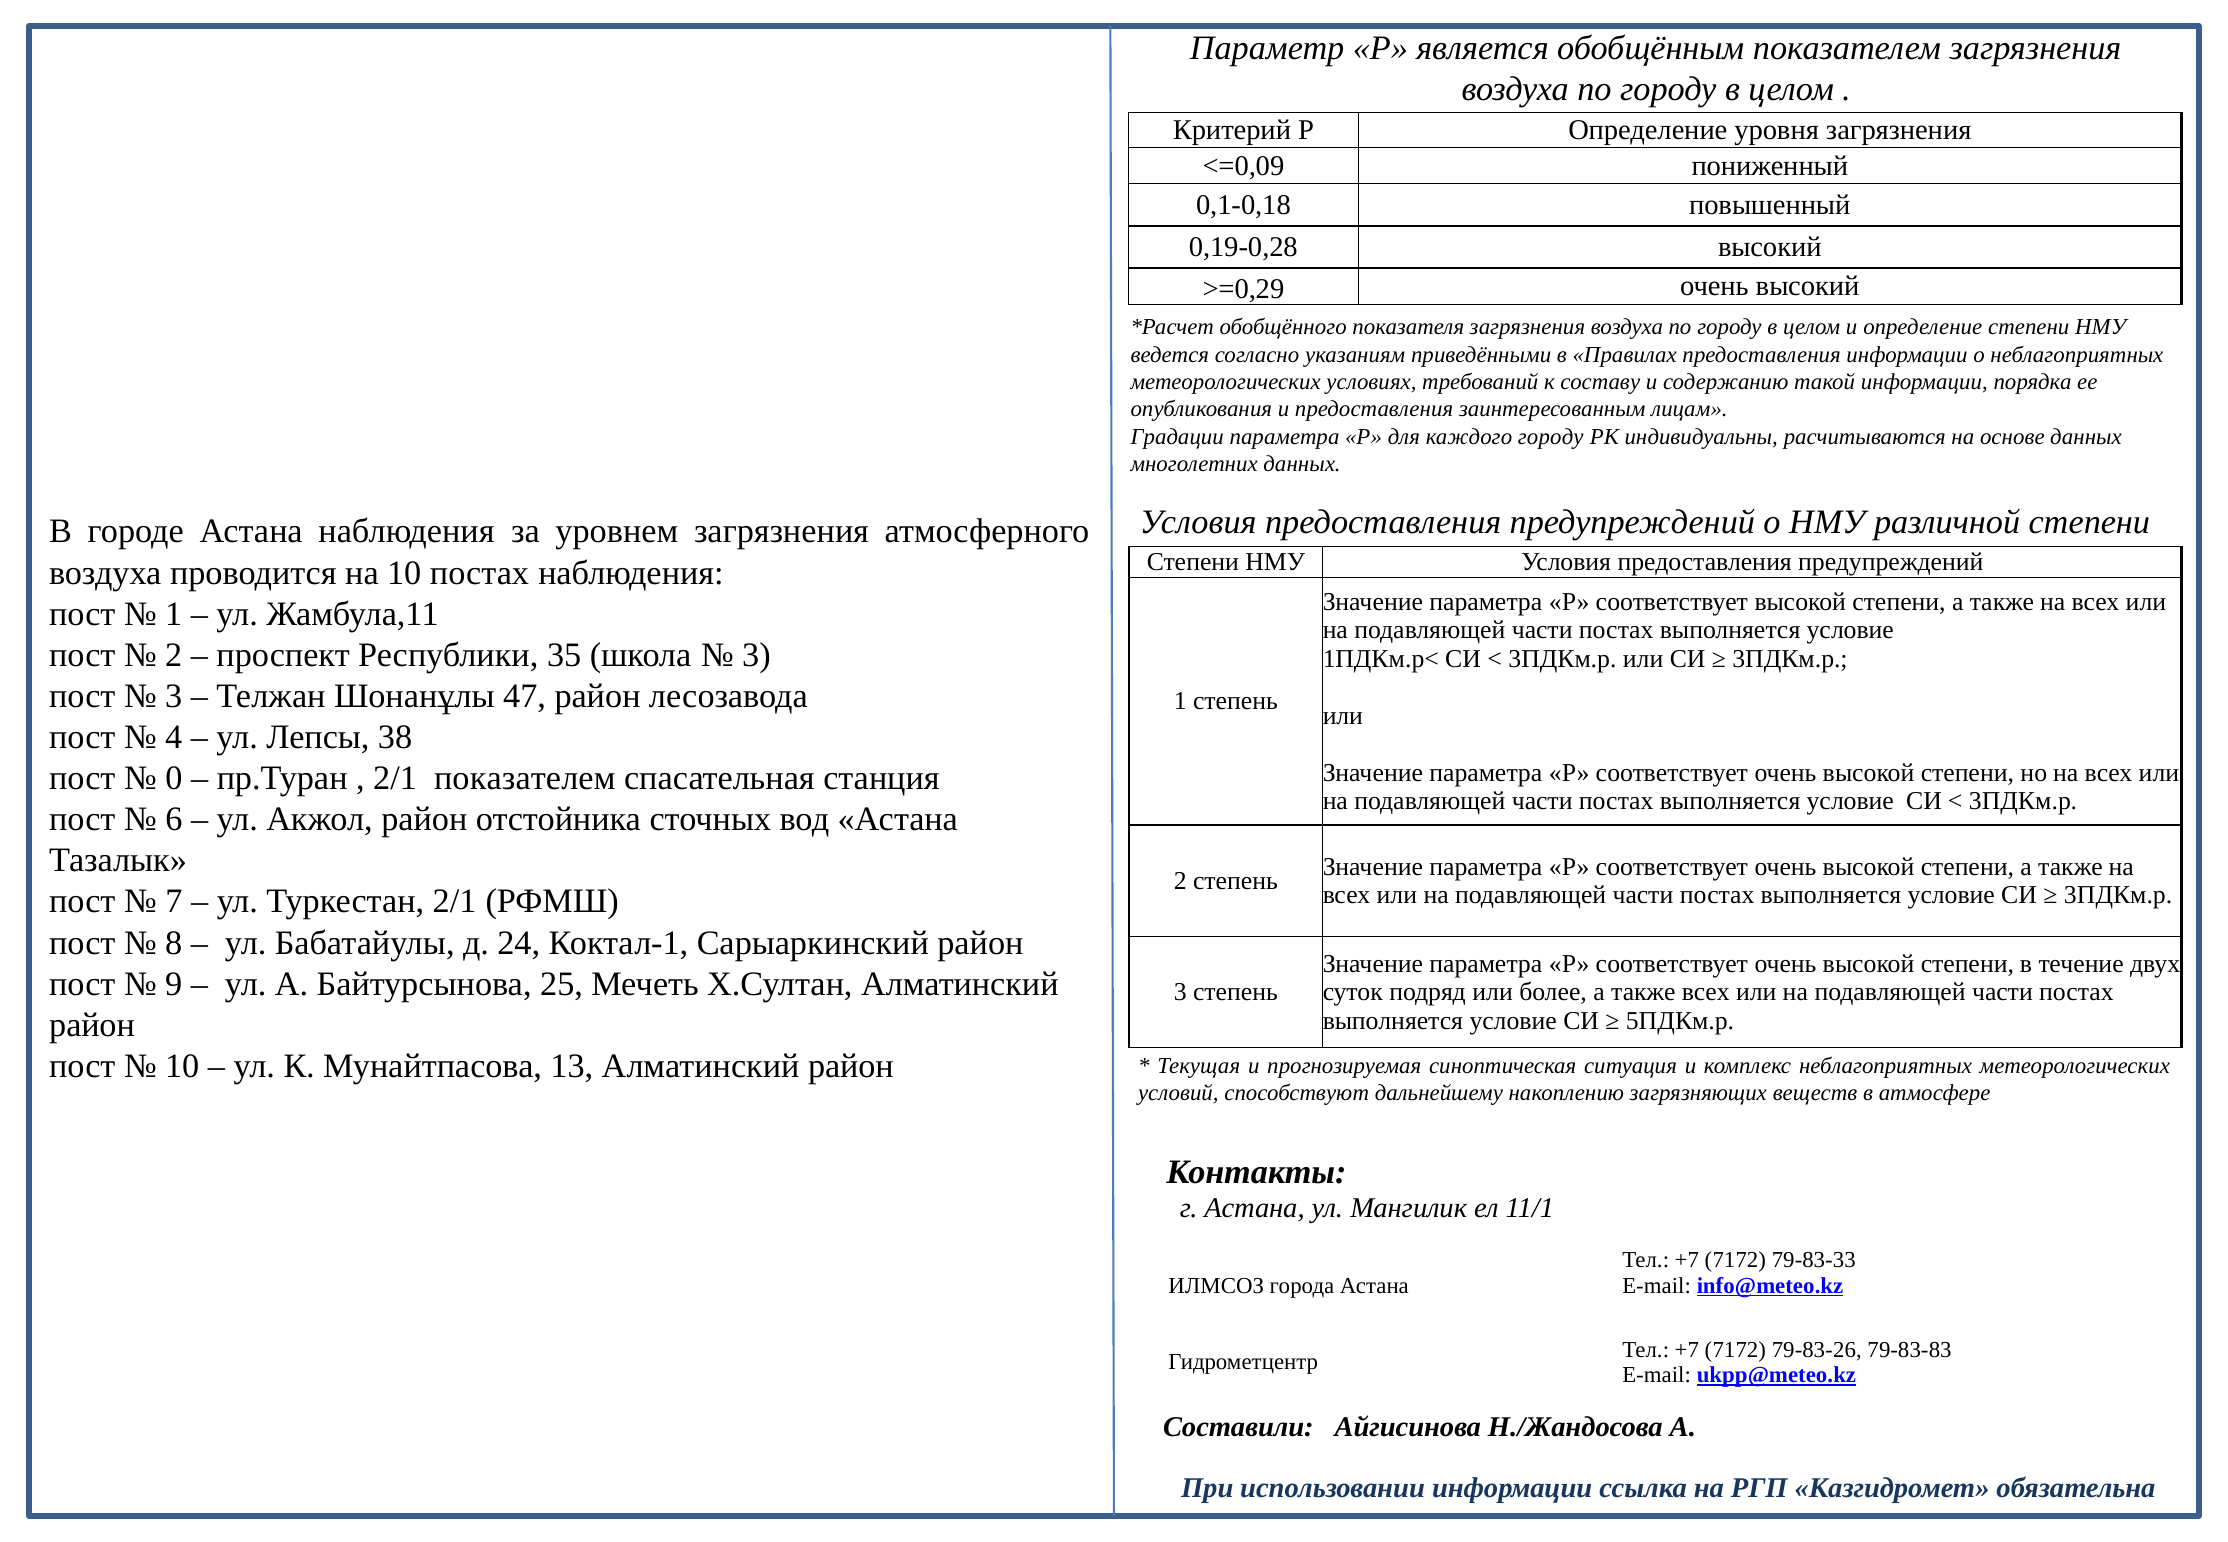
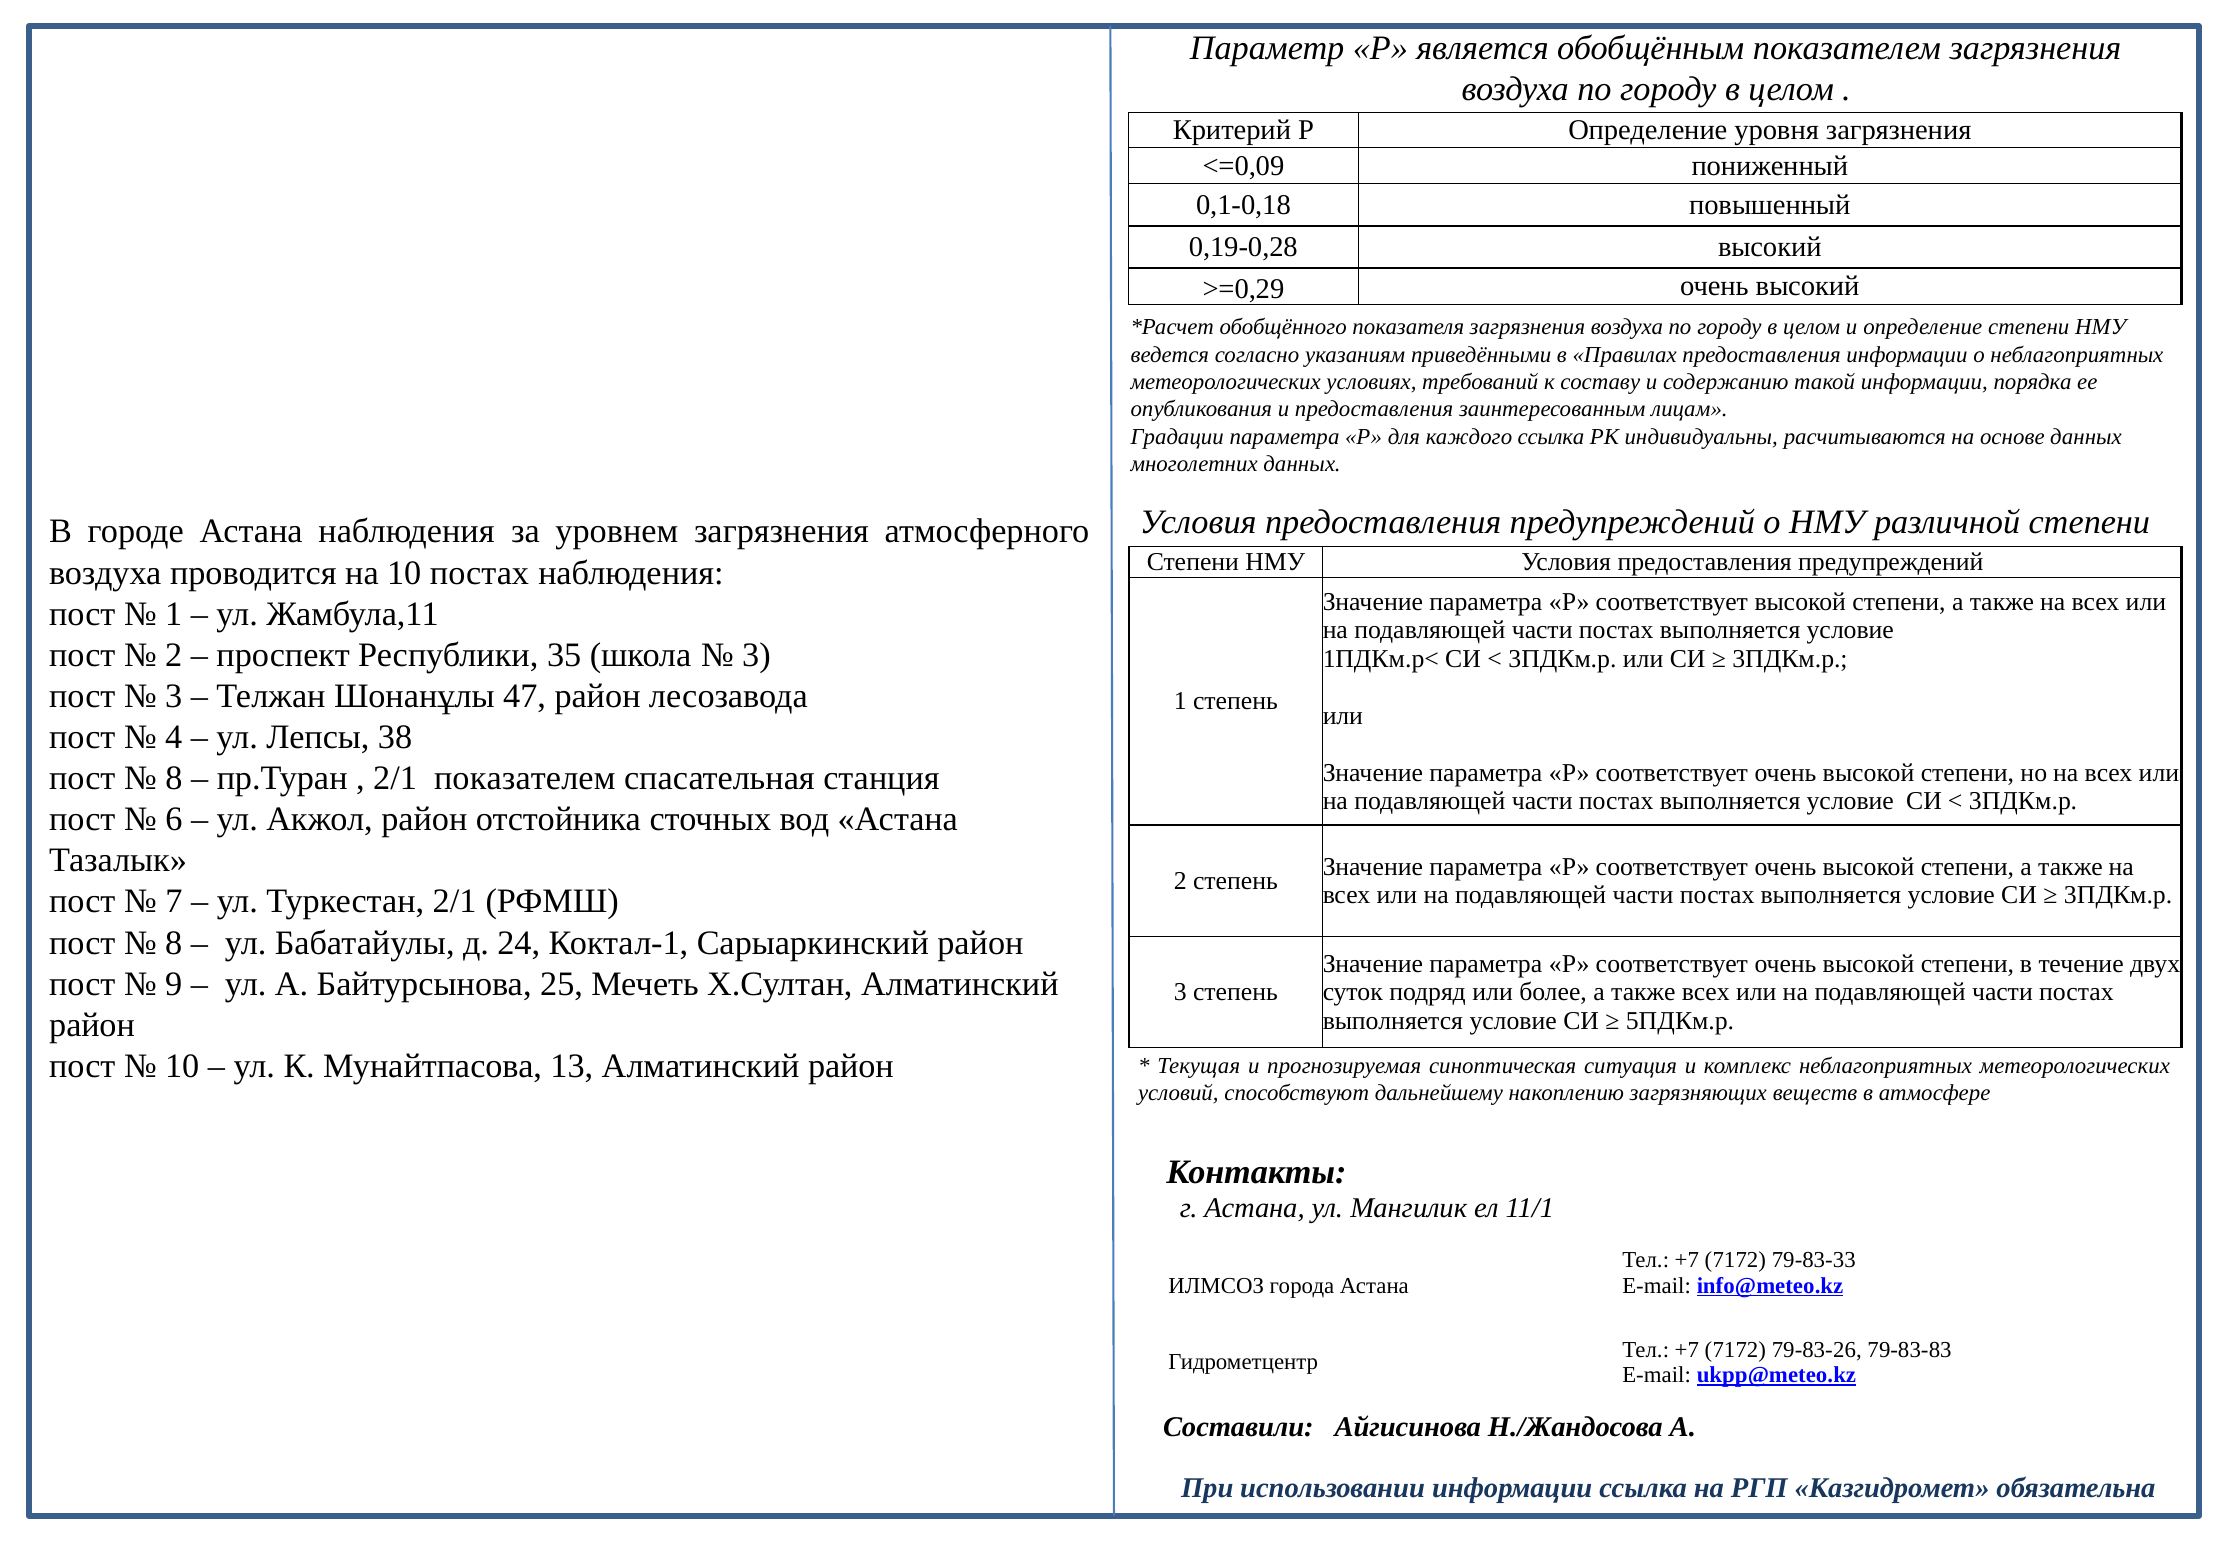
каждого городу: городу -> ссылка (1551, 437)
0: 0 -> 8 (174, 779)
